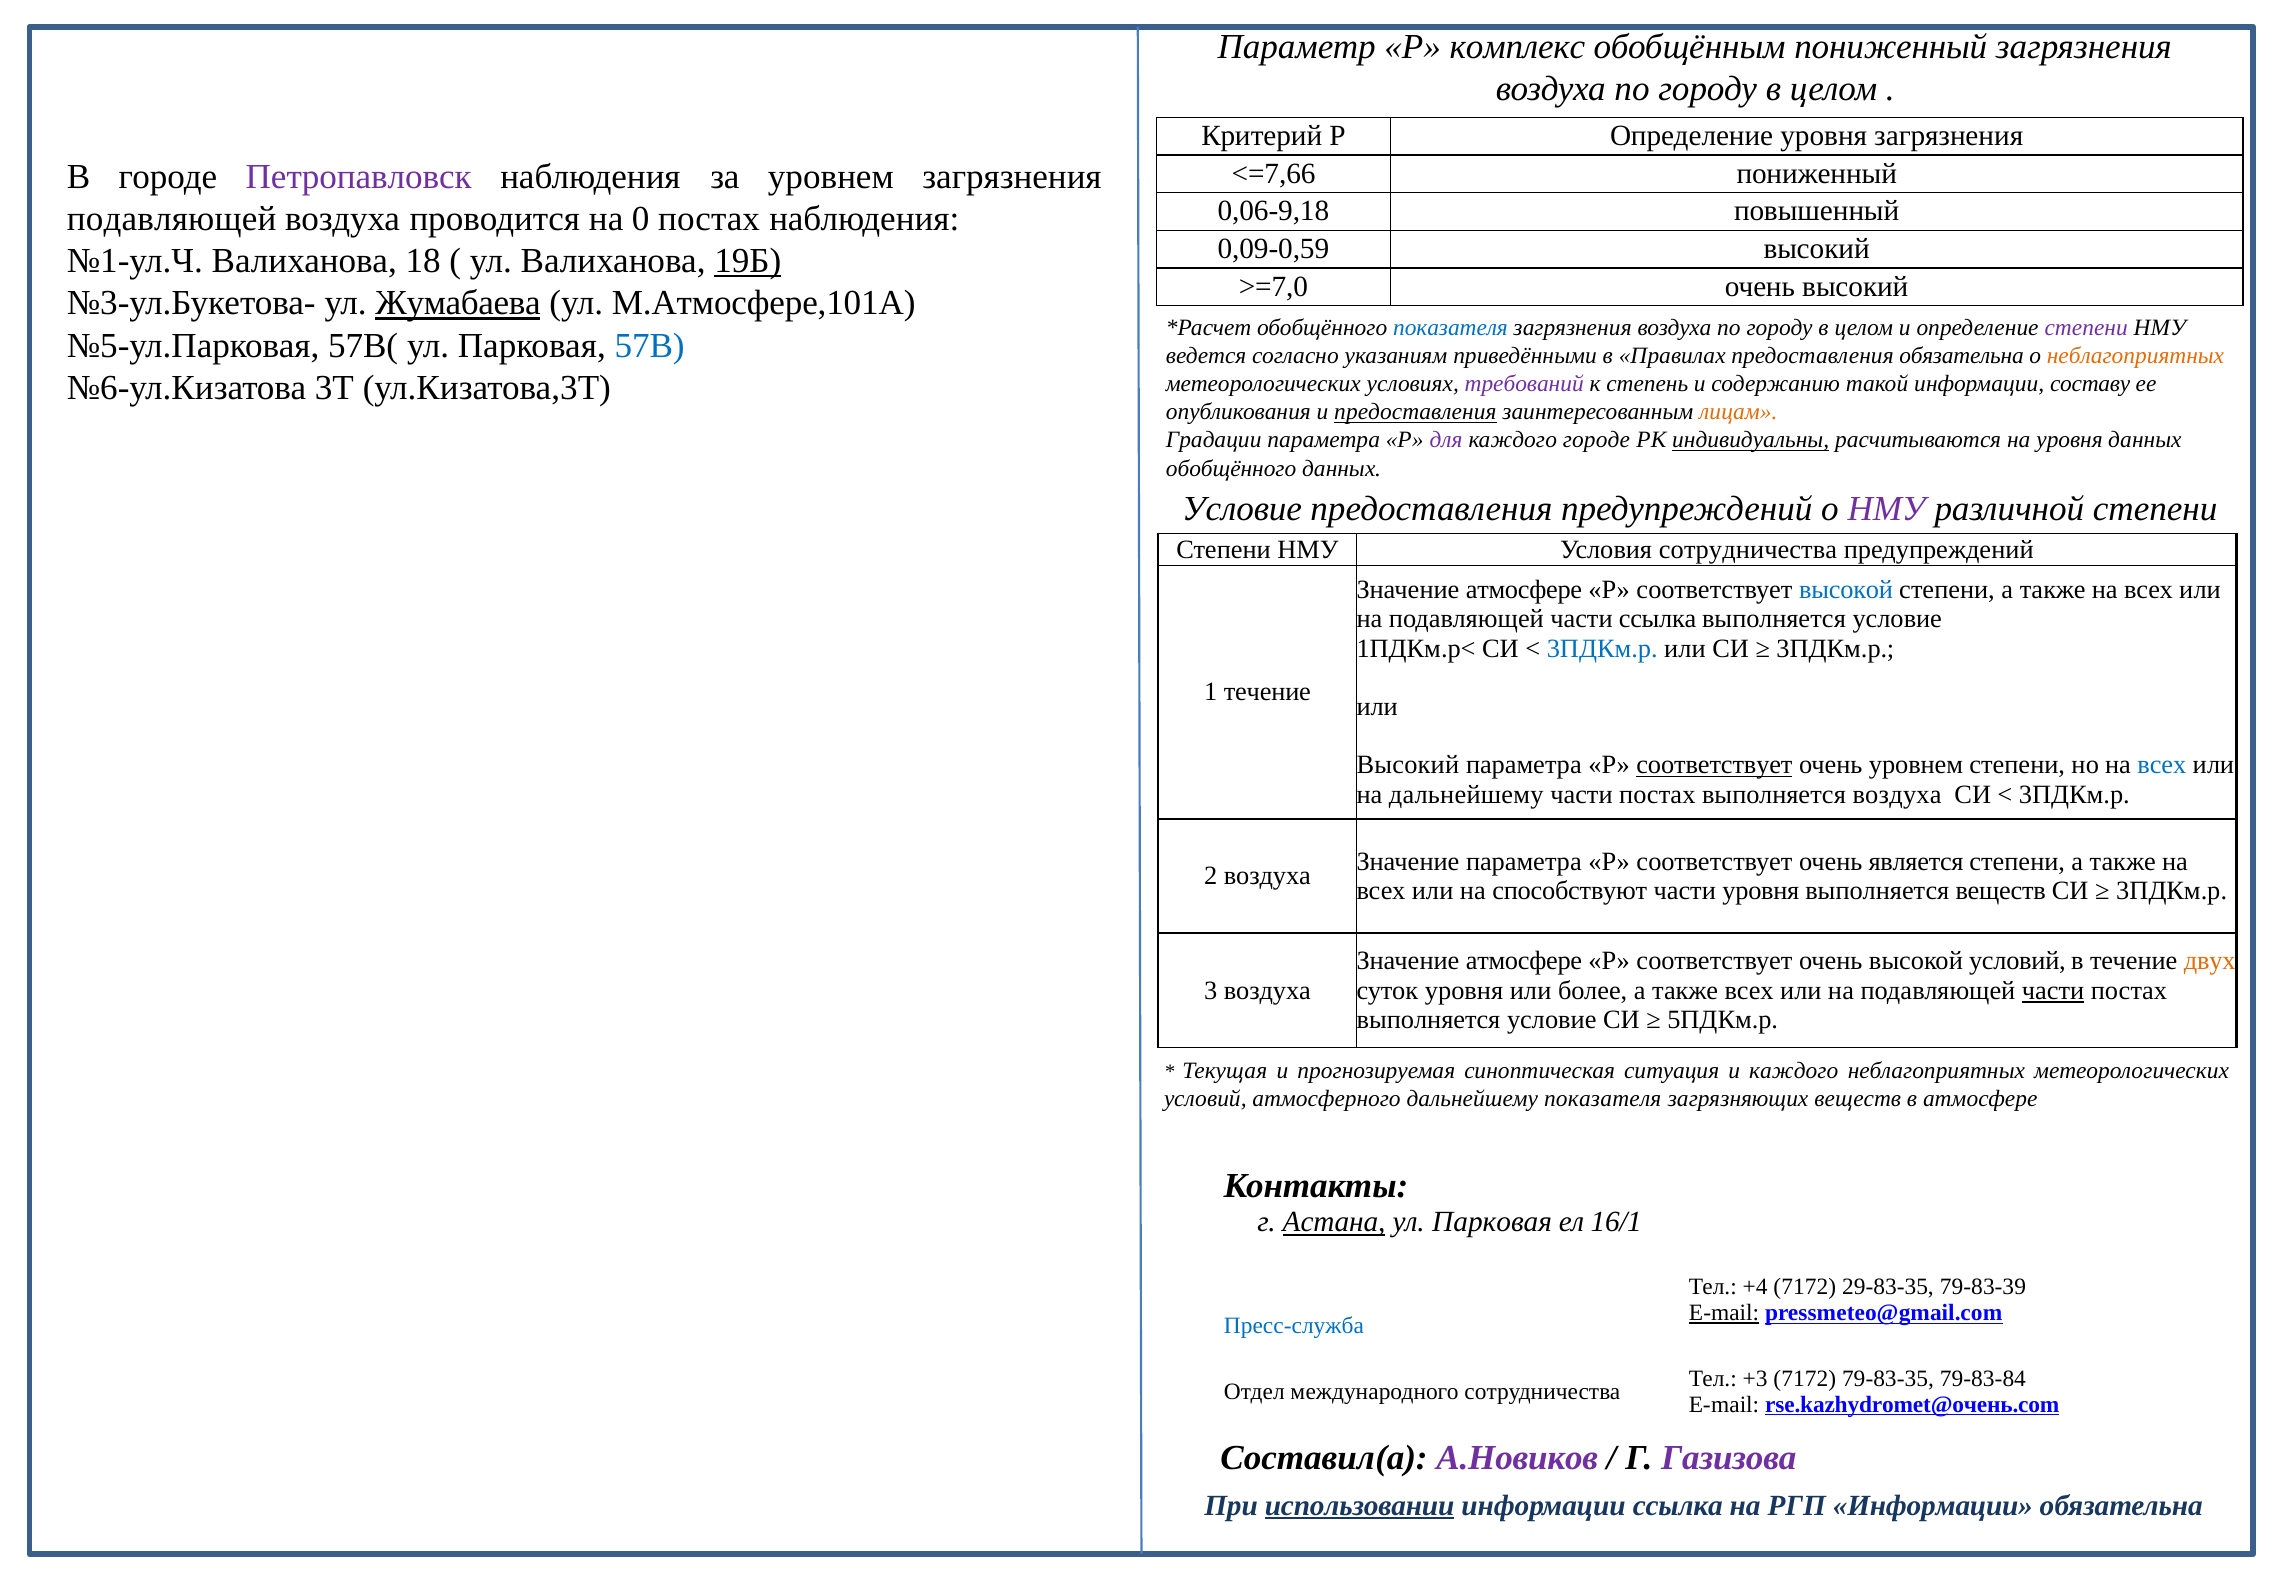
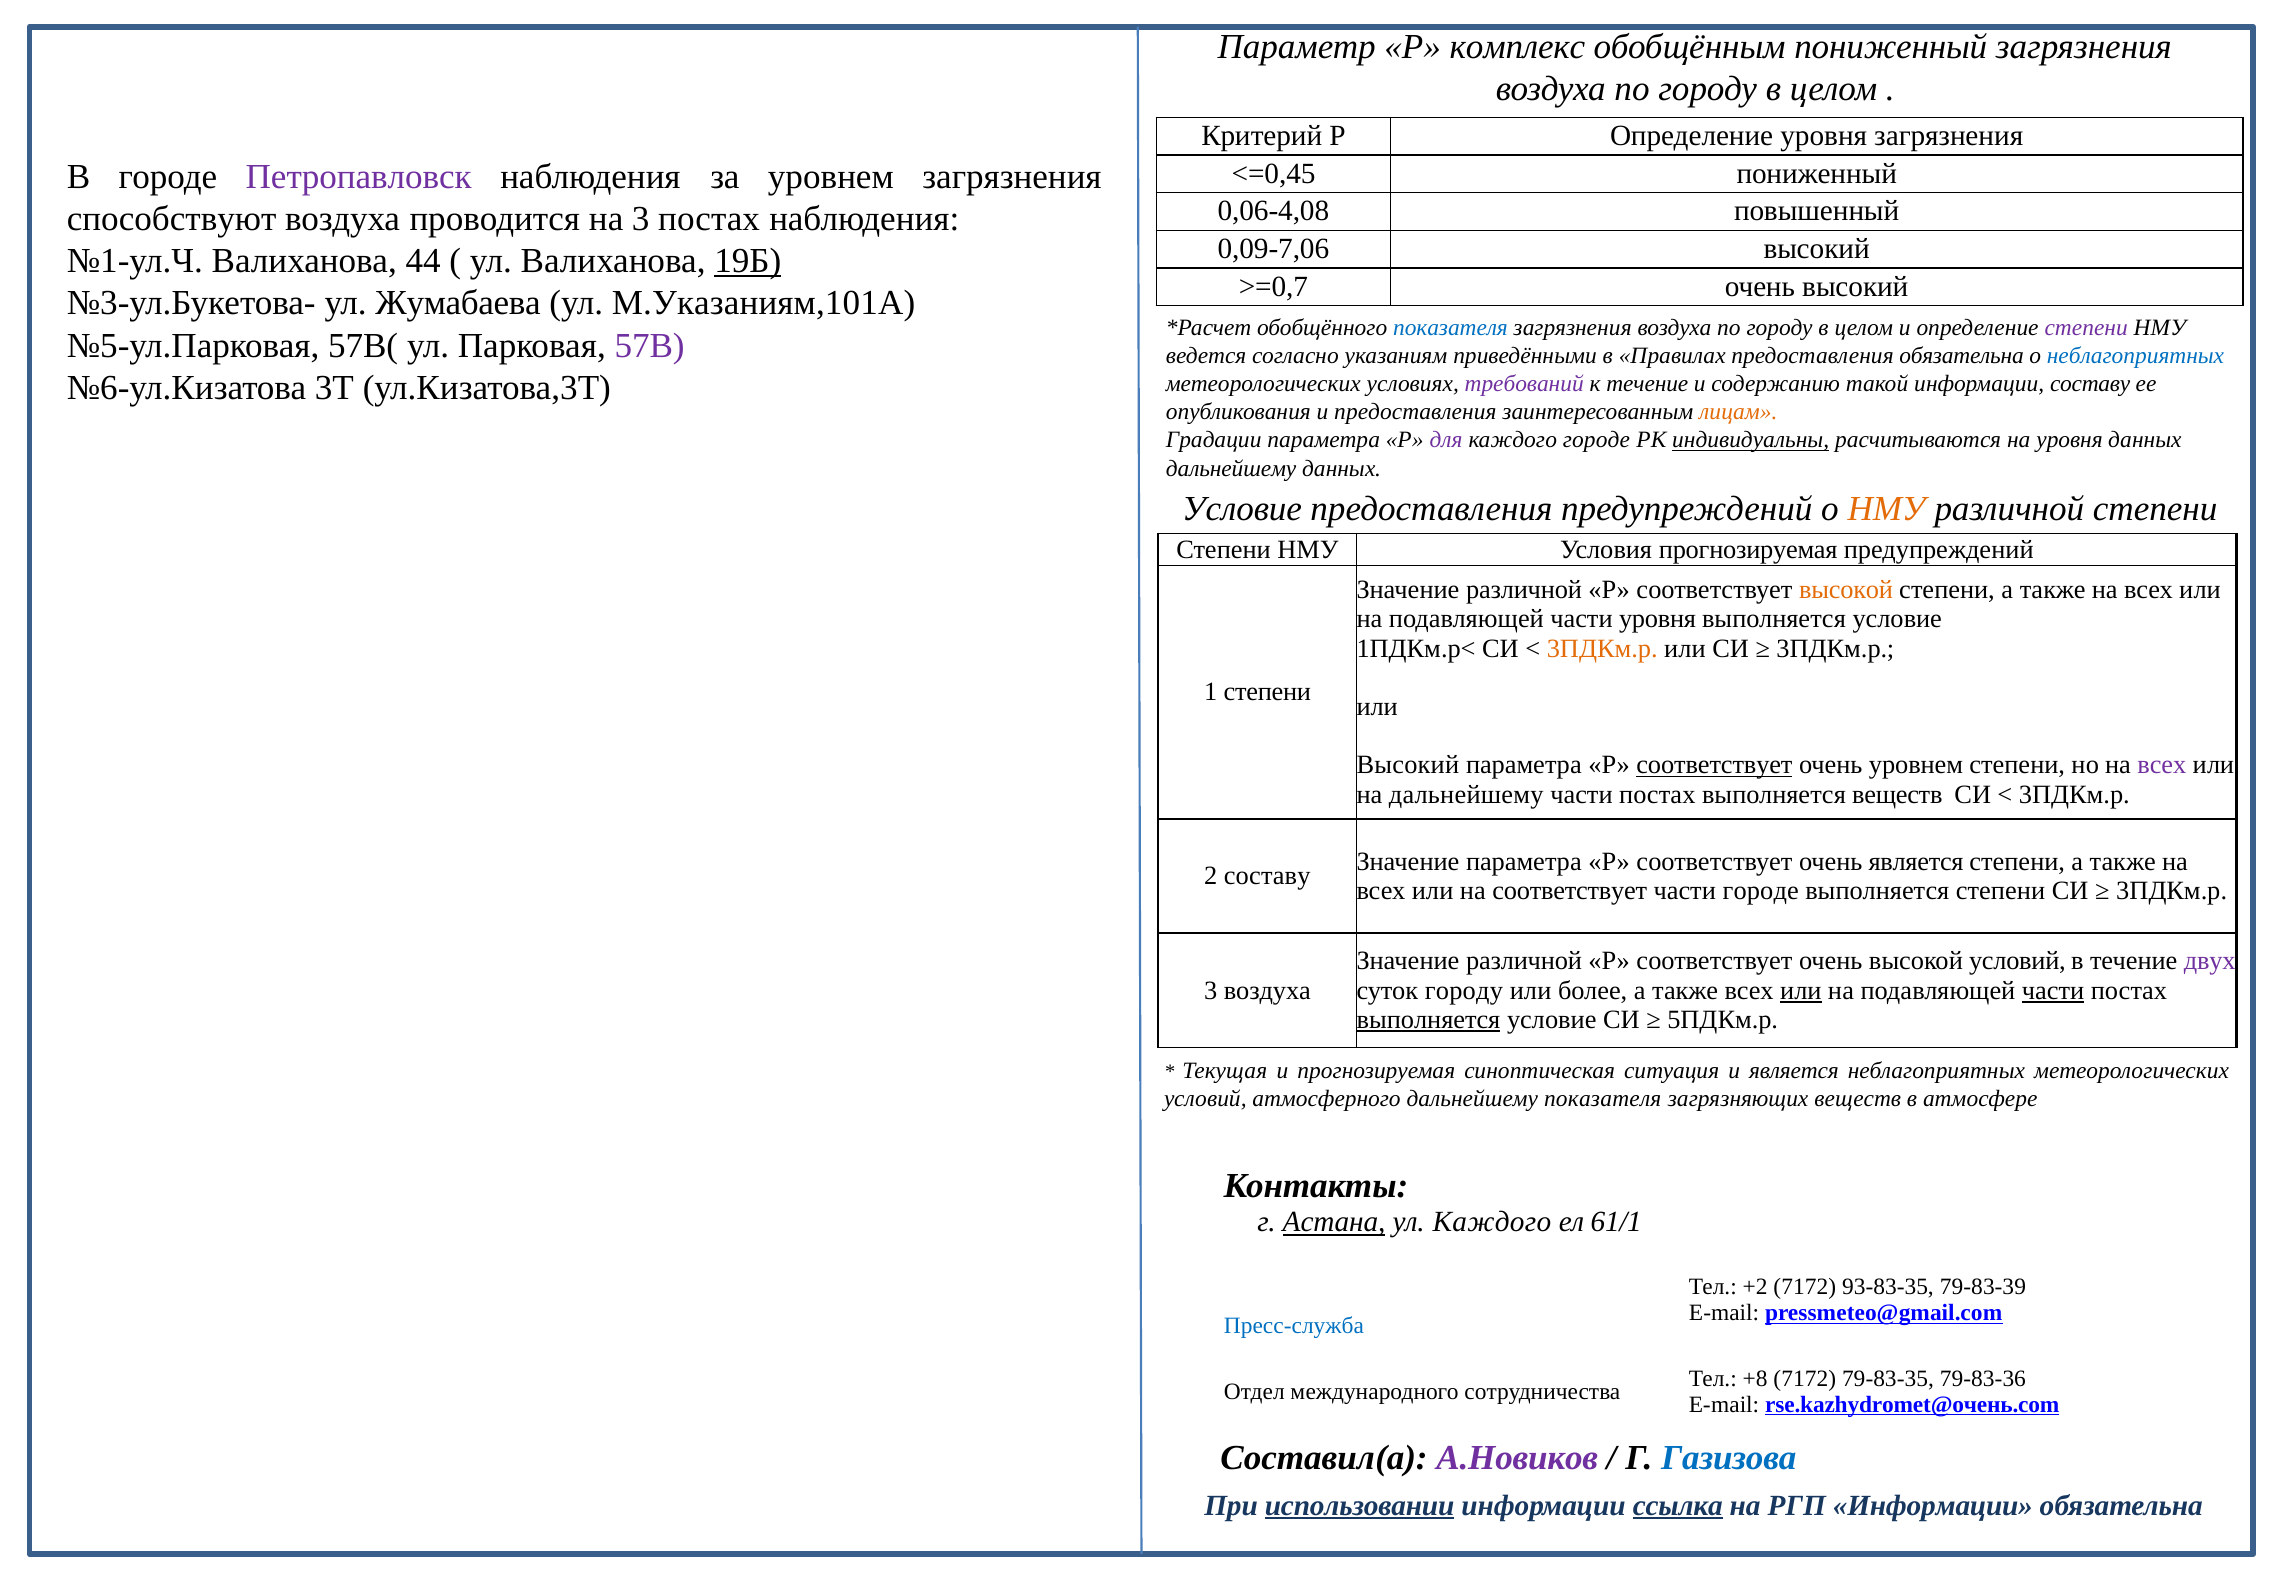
<=7,66: <=7,66 -> <=0,45 (1274, 173)
0,06-9,18: 0,06-9,18 -> 0,06-4,08 (1273, 211)
подавляющей: подавляющей -> способствуют (172, 219)
на 0: 0 -> 3 (641, 219)
0,09-0,59: 0,09-0,59 -> 0,09-7,06 (1273, 249)
18: 18 -> 44 (423, 261)
>=7,0: >=7,0 -> >=0,7 (1273, 286)
Жумабаева underline: present -> none (458, 303)
М.Атмосфере,101А: М.Атмосфере,101А -> М.Указаниям,101А (764, 303)
57В colour: blue -> purple (650, 345)
неблагоприятных colour: orange -> blue (2135, 356)
к степень: степень -> течение (1647, 384)
предоставления underline: present -> none (1415, 412)
обобщённого: обобщённого -> дальнейшему (1231, 468)
НМУ colour: purple -> orange (1887, 509)
Условия сотрудничества: сотрудничества -> прогнозируемая (1748, 549)
атмосфере: атмосфере -> различной (1524, 590)
высокой colour: blue -> orange (1846, 590)
части ссылка: ссылка -> уровня (1658, 619)
3ПДКм.р colour: blue -> orange (1602, 648)
1 течение: течение -> степени (1267, 692)
всех colour: blue -> purple (2162, 765)
выполняется воздуха: воздуха -> веществ (1897, 794)
2 воздуха: воздуха -> составу (1267, 876)
на способствуют: способствуют -> соответствует (1570, 891)
части уровня: уровня -> городе (1761, 891)
выполняется веществ: веществ -> степени (2001, 891)
атмосфере: атмосфере -> различной (1524, 961)
двух colour: orange -> purple (2210, 961)
суток уровня: уровня -> городу (1464, 990)
или underline: none -> present (1801, 990)
выполняется underline: none -> present (1428, 1019)
и каждого: каждого -> является (1794, 1070)
Парковая: Парковая -> Каждого (1492, 1222)
16/1: 16/1 -> 61/1 (1616, 1222)
+4: +4 -> +2 (1755, 1287)
29-83-35: 29-83-35 -> 93-83-35 (1888, 1287)
E-mail underline: present -> none (1724, 1313)
+3: +3 -> +8 (1755, 1378)
79-83-84: 79-83-84 -> 79-83-36 (1983, 1378)
Газизова colour: purple -> blue (1729, 1457)
ссылка underline: none -> present (1678, 1505)
